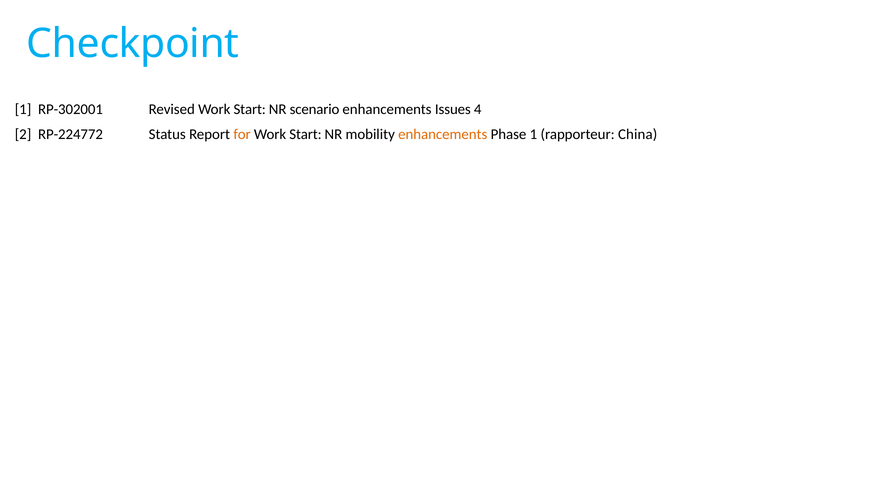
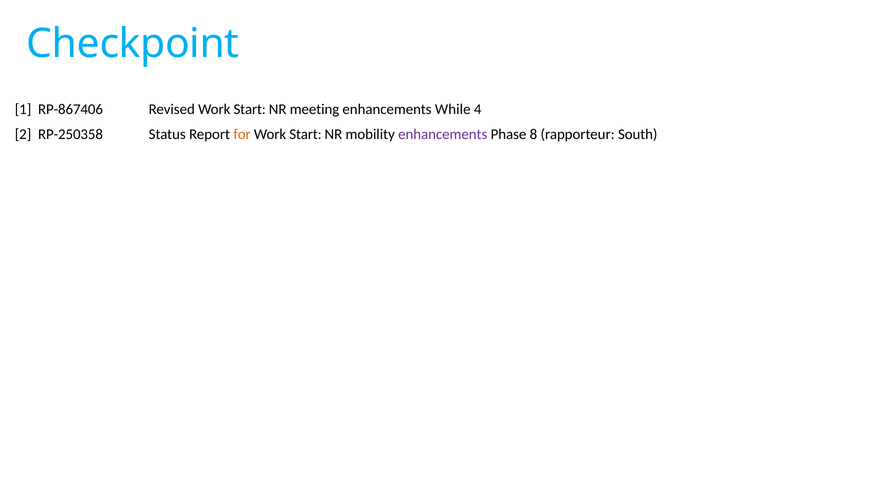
RP-302001: RP-302001 -> RP-867406 (70, 109)
scenario: scenario -> meeting (315, 109)
Issues: Issues -> While (453, 109)
RP-224772: RP-224772 -> RP-250358 (70, 135)
enhancements colour: orange -> purple (443, 135)
Phase 1: 1 -> 8 (533, 135)
China: China -> South (638, 135)
